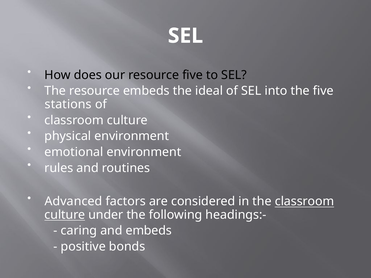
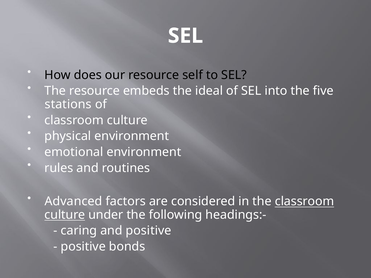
resource five: five -> self (193, 75)
and embeds: embeds -> positive (149, 231)
